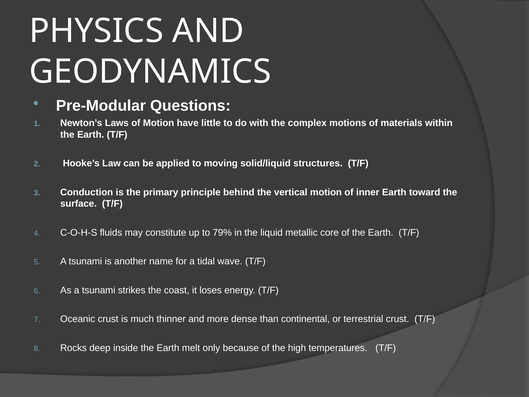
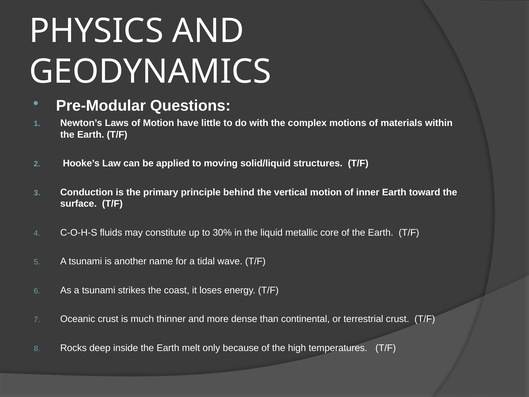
79%: 79% -> 30% (222, 232)
